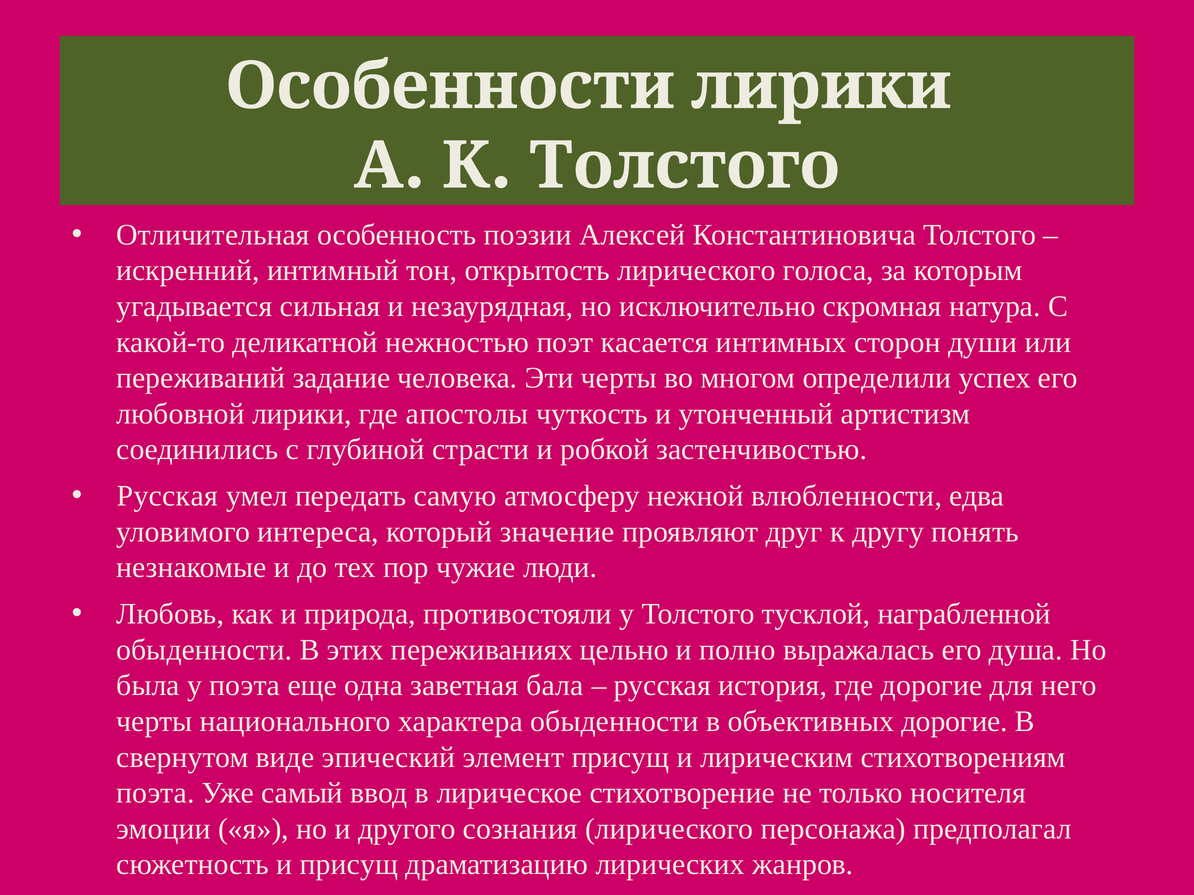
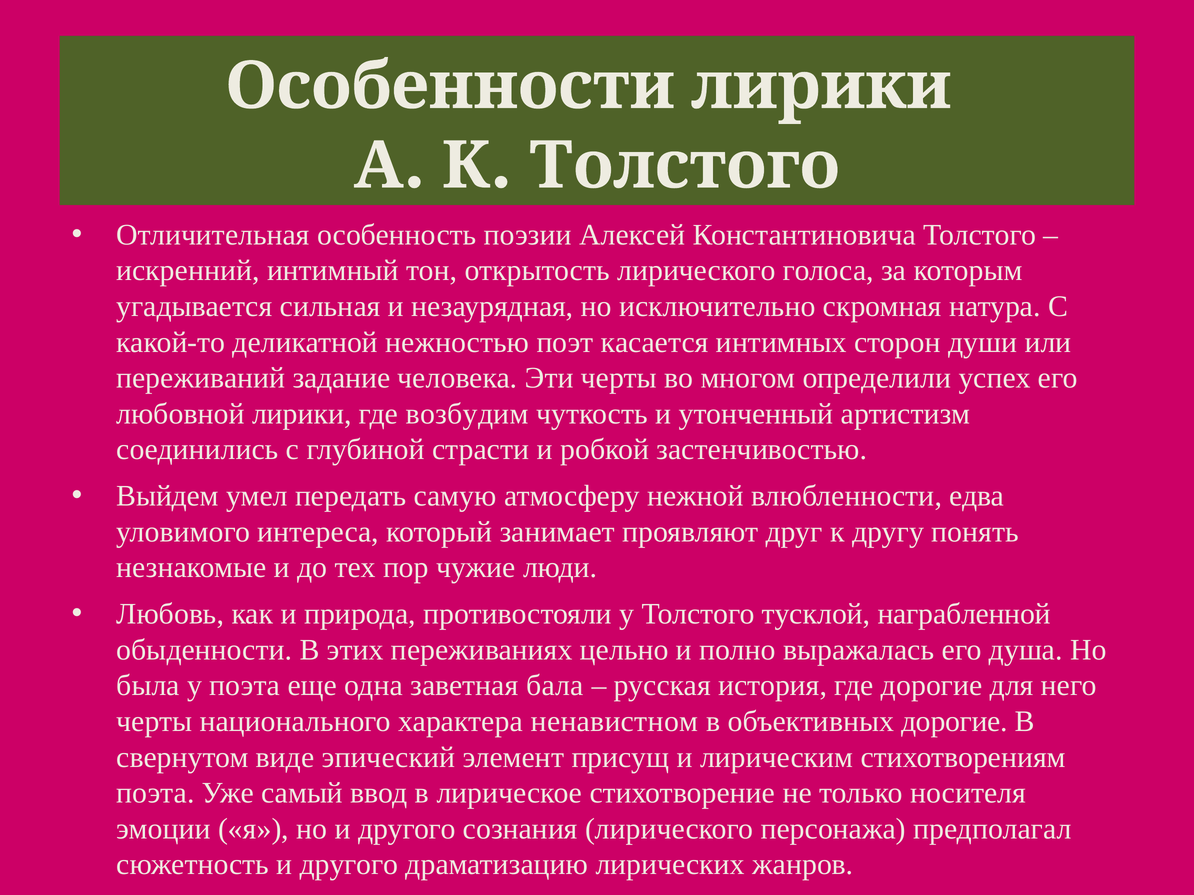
апостолы: апостолы -> возбудим (467, 414)
Русская: Русская -> Выйдем (168, 496)
значение: значение -> занимает (557, 532)
характера обыденности: обыденности -> ненавистном (614, 722)
сюжетность и присущ: присущ -> другого (349, 865)
